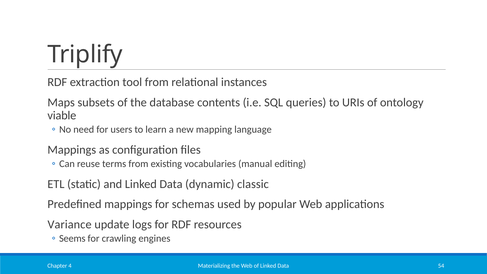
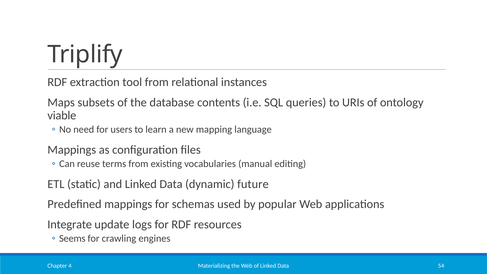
classic: classic -> future (253, 184)
Variance: Variance -> Integrate (70, 224)
